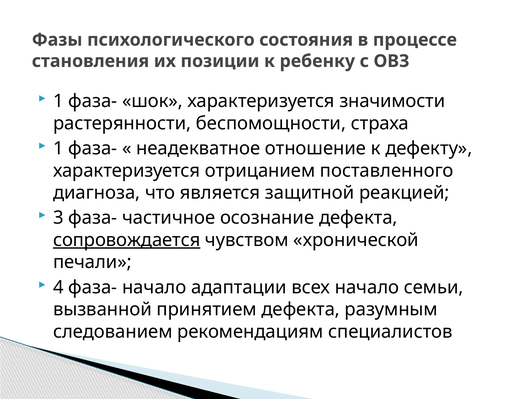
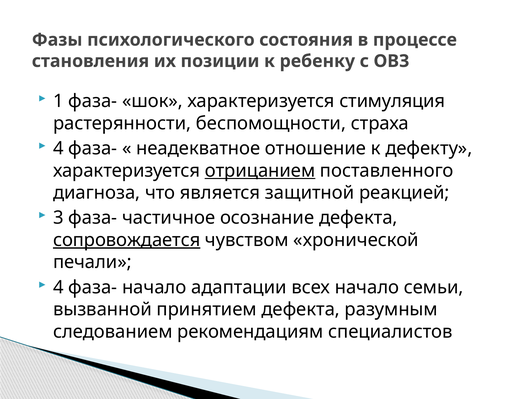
значимости: значимости -> стимуляция (392, 101)
1: 1 -> 4 (58, 148)
отрицанием underline: none -> present (260, 170)
